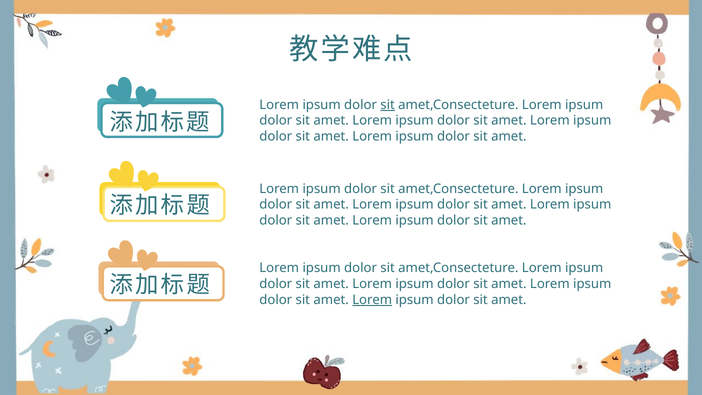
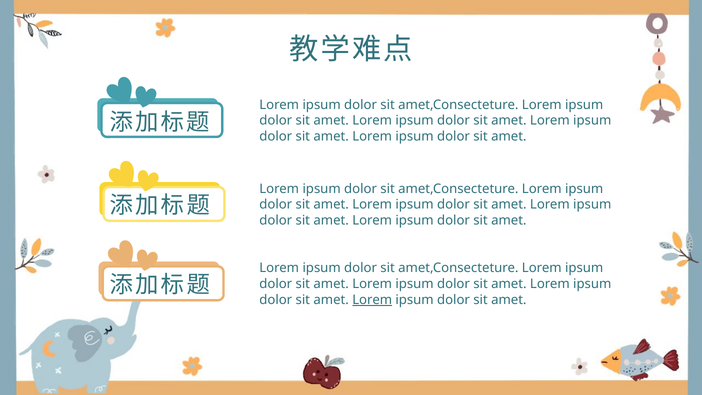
sit underline: present -> none (388, 105)
